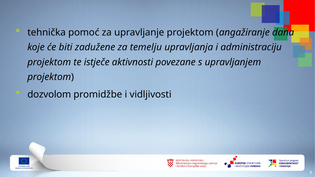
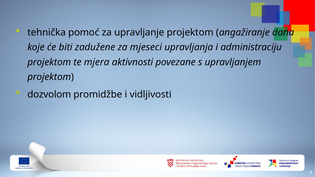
temelju: temelju -> mjeseci (146, 47)
istječe: istječe -> mjera (97, 62)
